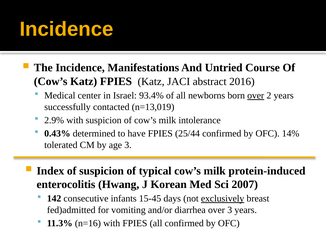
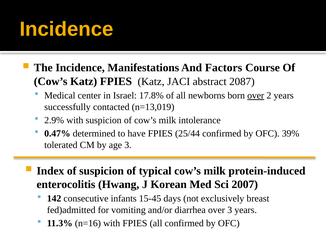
Untried: Untried -> Factors (224, 68)
2016: 2016 -> 2087 (242, 82)
93.4%: 93.4% -> 17.8% (151, 96)
0.43%: 0.43% -> 0.47% (57, 134)
14%: 14% -> 39% (291, 134)
exclusively underline: present -> none (223, 199)
